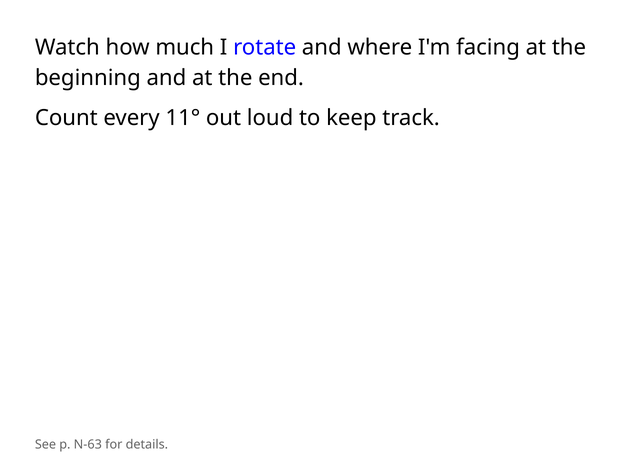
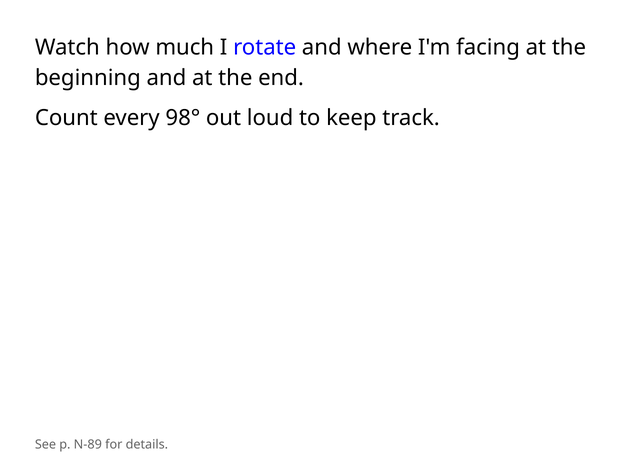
11°: 11° -> 98° (183, 118)
N-63: N-63 -> N-89 (88, 444)
